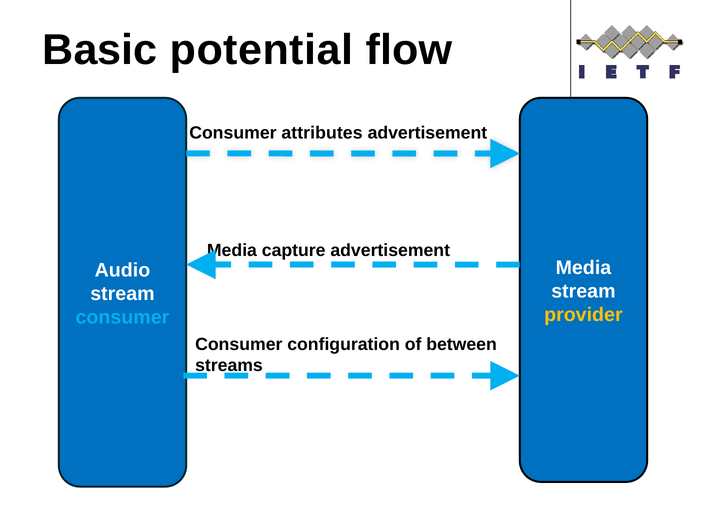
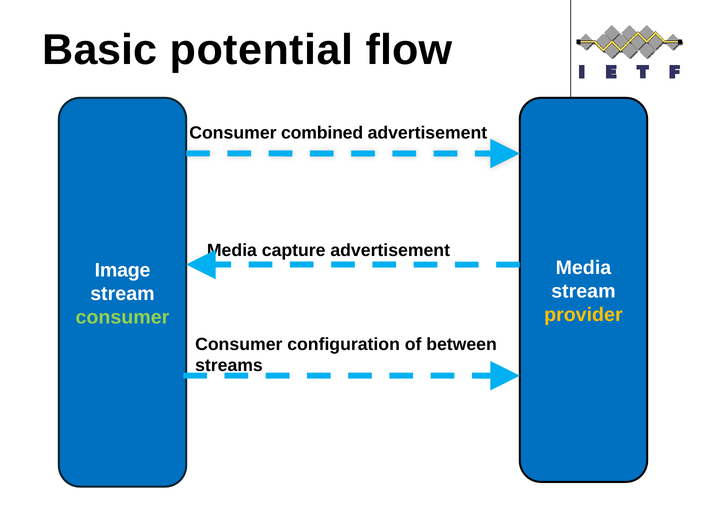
attributes: attributes -> combined (322, 133)
Audio: Audio -> Image (123, 270)
consumer colour: light blue -> light green (122, 317)
